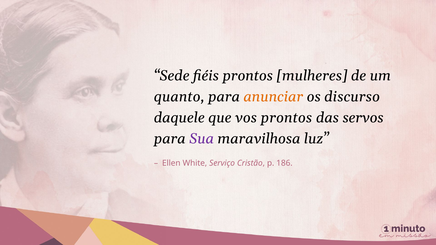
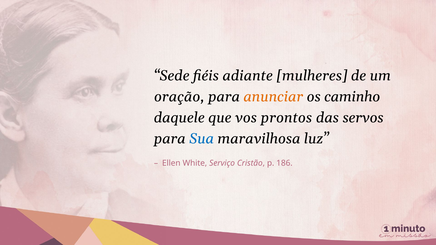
fiéis prontos: prontos -> adiante (248, 76)
quanto: quanto -> oração (179, 97)
discurso: discurso -> caminho (352, 97)
Sua colour: purple -> blue (202, 139)
